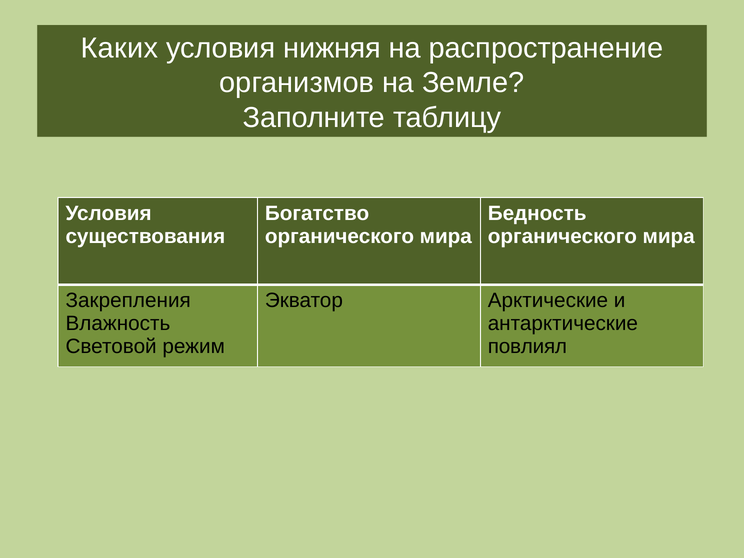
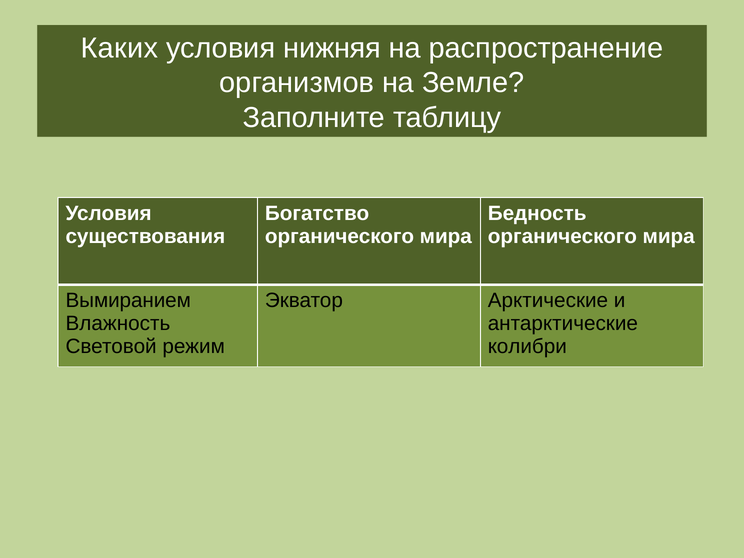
Закрепления: Закрепления -> Вымиранием (128, 300)
повлиял: повлиял -> колибри (527, 347)
